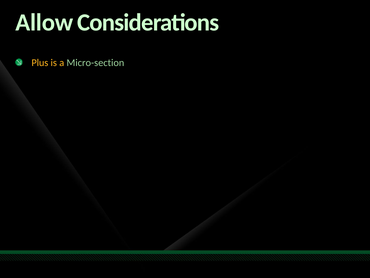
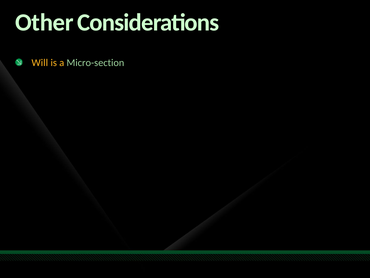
Allow: Allow -> Other (44, 22)
Plus: Plus -> Will (40, 63)
